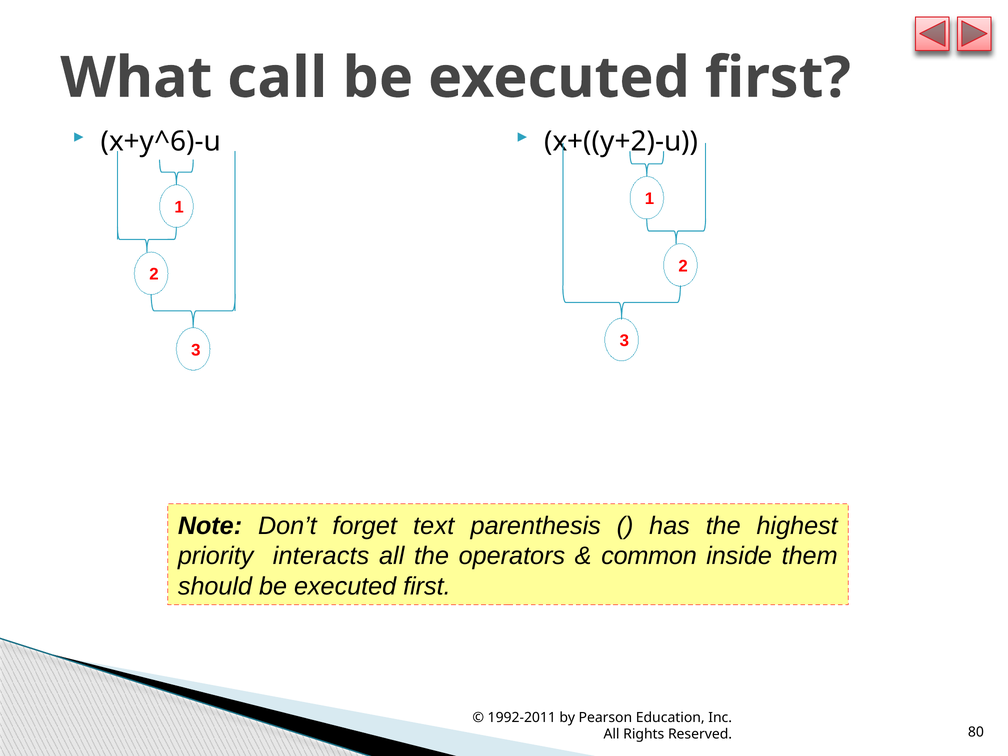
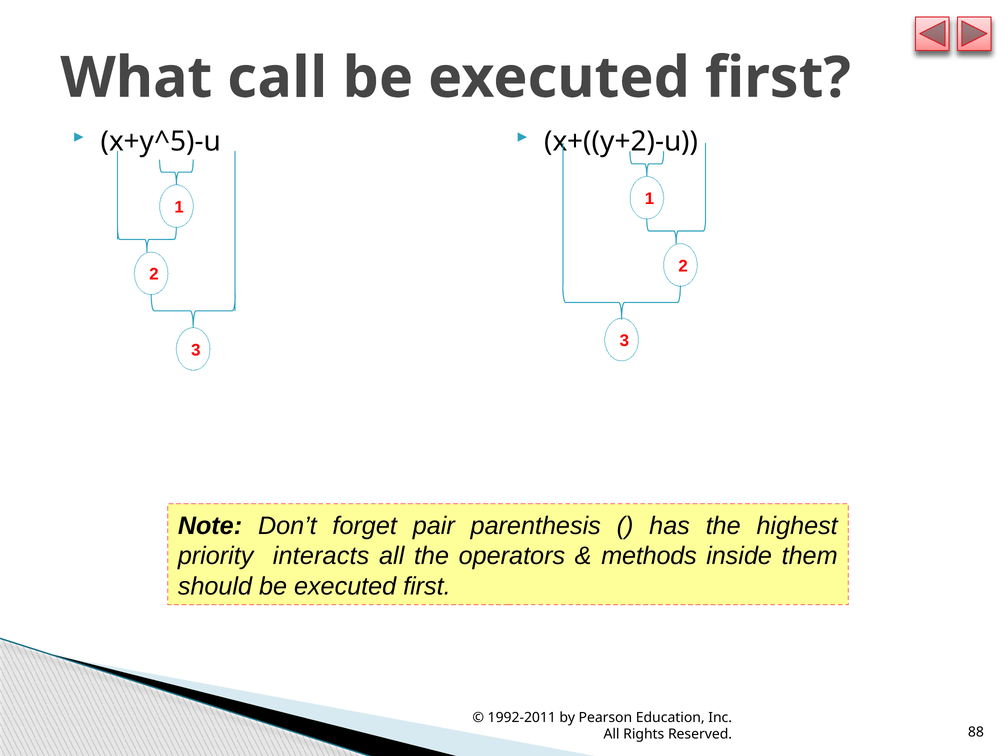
x+y^6)-u: x+y^6)-u -> x+y^5)-u (161, 141)
text: text -> pair (434, 526)
common: common -> methods (649, 556)
80: 80 -> 88 (976, 732)
